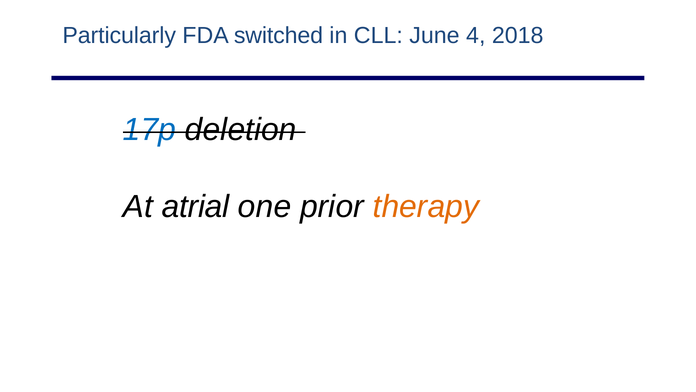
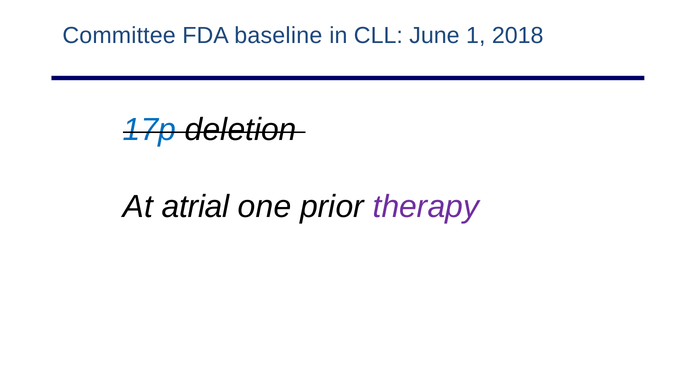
Particularly: Particularly -> Committee (119, 35)
switched: switched -> baseline (278, 35)
4: 4 -> 1 (476, 35)
therapy colour: orange -> purple (426, 206)
